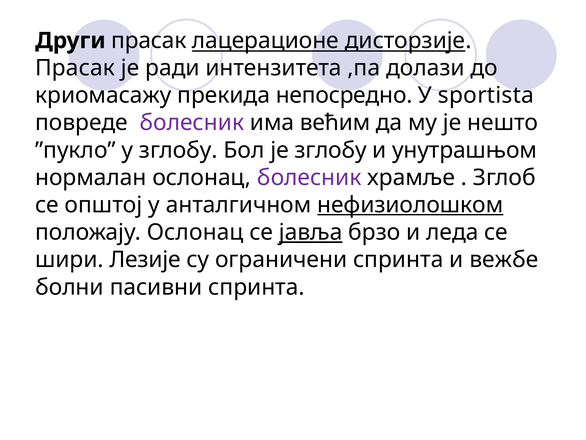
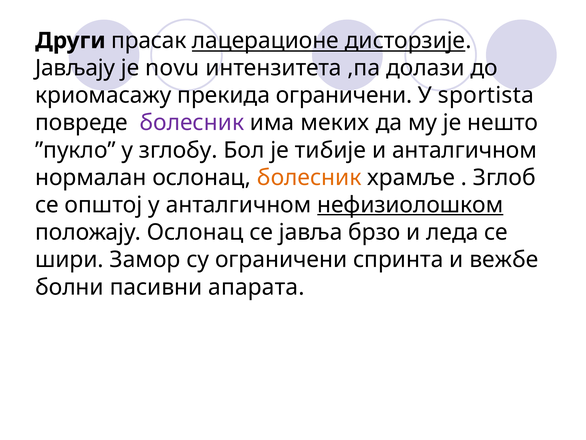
Прасак: Прасак -> Јављају (75, 68)
ради: ради -> novu (172, 68)
прекида непосредно: непосредно -> ограничени (344, 95)
већим: већим -> меких (335, 123)
je зглобу: зглобу -> тибије (331, 150)
и унутрашњом: унутрашњом -> анталгичном (464, 150)
болесник colour: purple -> orange (309, 177)
јавља underline: present -> none (311, 232)
Лезије: Лезије -> Замор (145, 259)
пасивни спринта: спринта -> апарата (256, 287)
